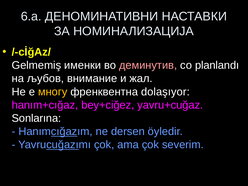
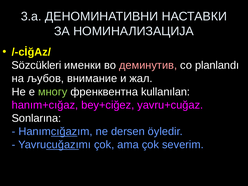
6.a: 6.a -> 3.a (31, 16)
Gelmemiş: Gelmemiş -> Sözcükleri (36, 65)
многу colour: yellow -> light green (53, 92)
dolaşıyor: dolaşıyor -> kullanılan (166, 92)
